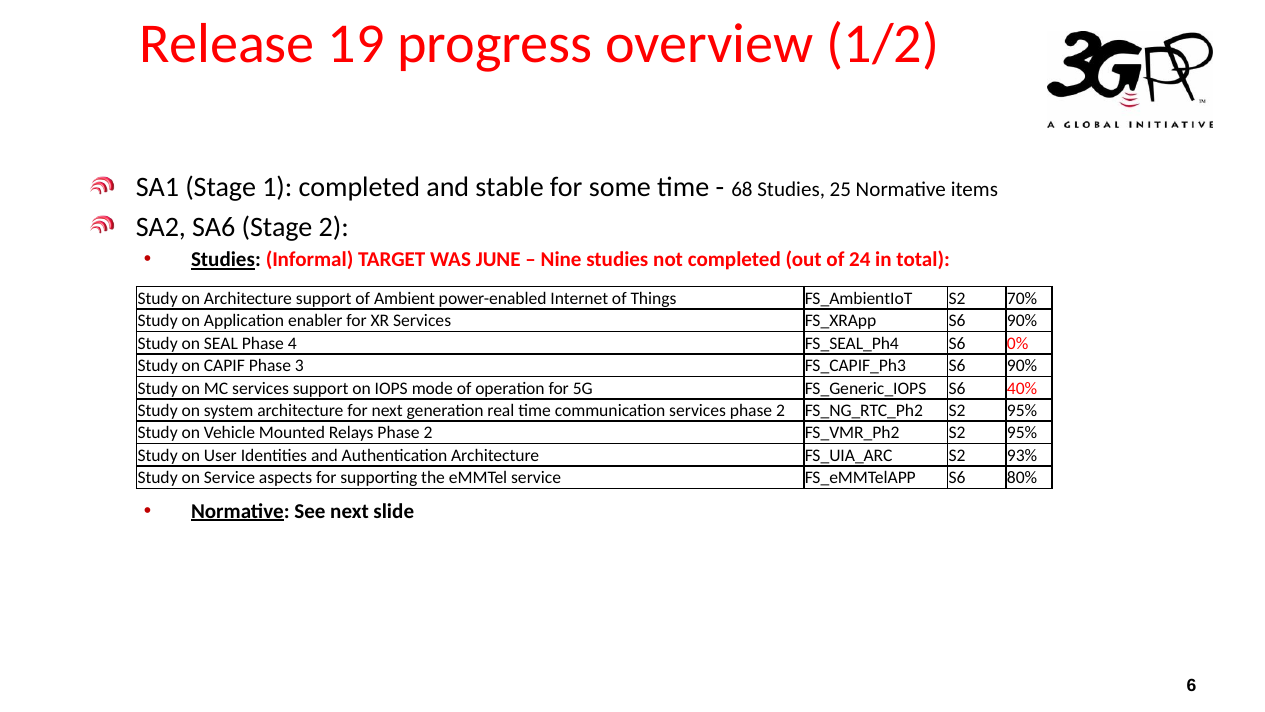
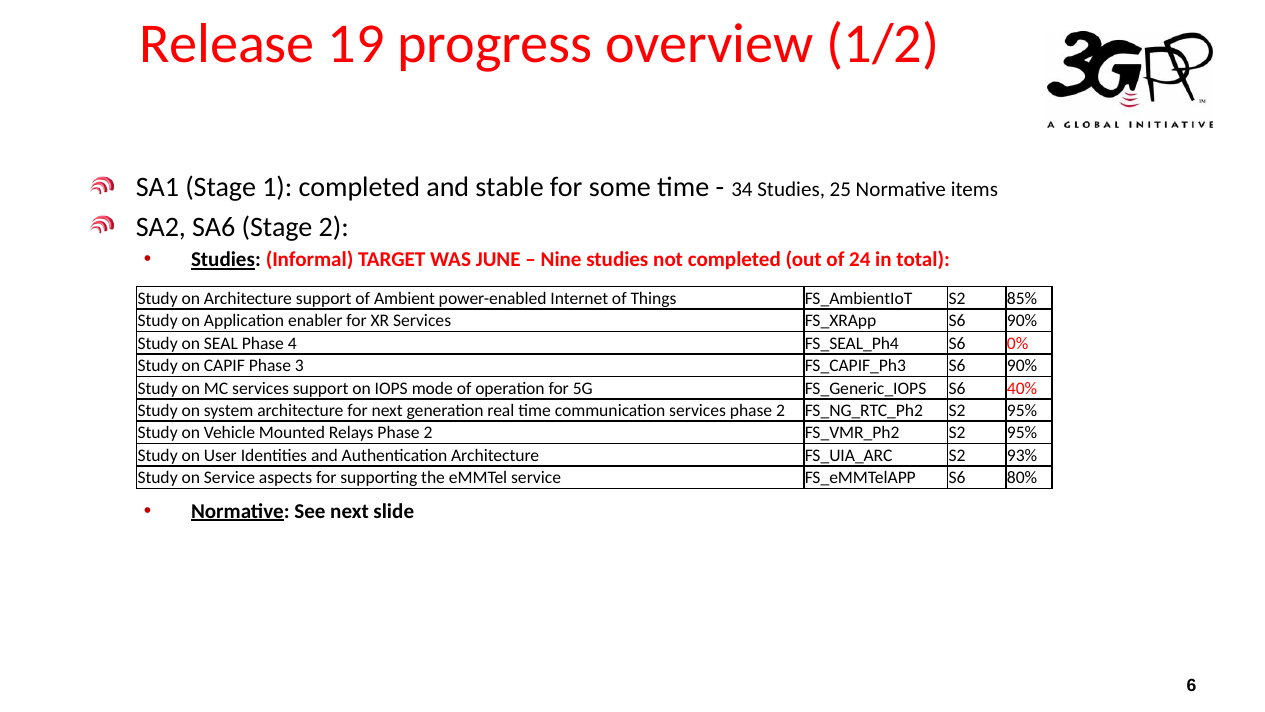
68: 68 -> 34 (742, 190)
70%: 70% -> 85% (1022, 298)
